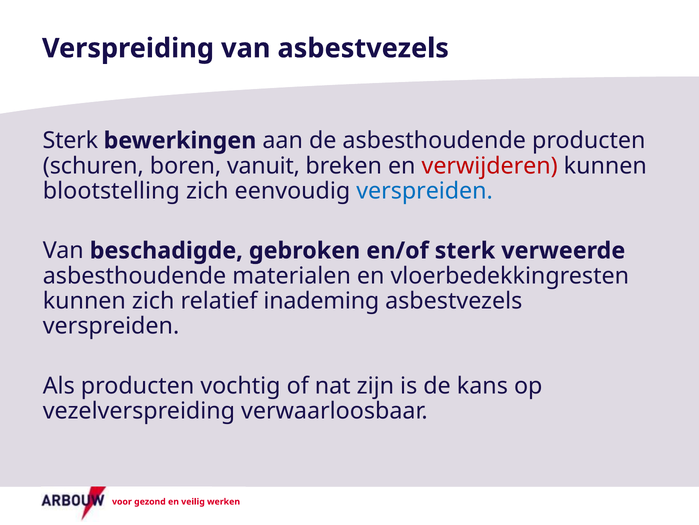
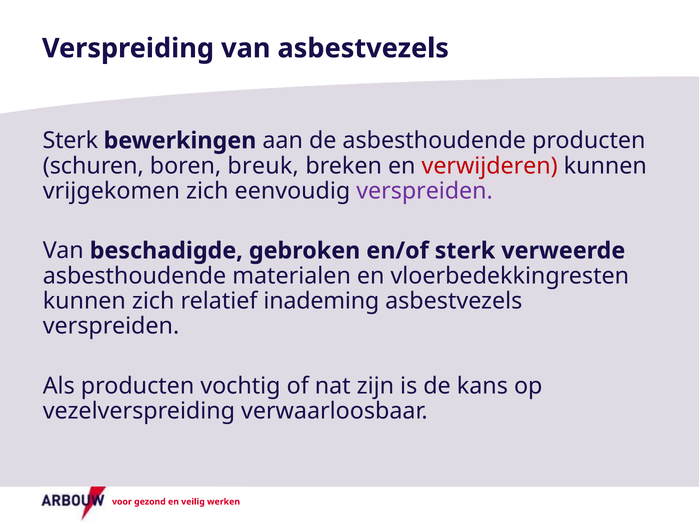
vanuit: vanuit -> breuk (263, 166)
blootstelling: blootstelling -> vrijgekomen (111, 191)
verspreiden colour: blue -> purple (425, 191)
